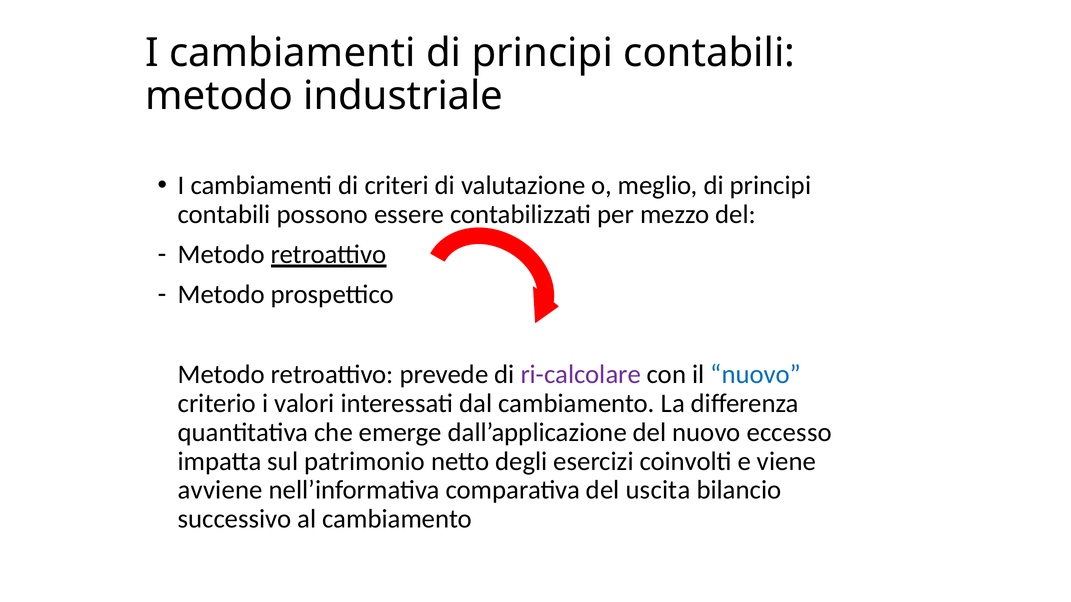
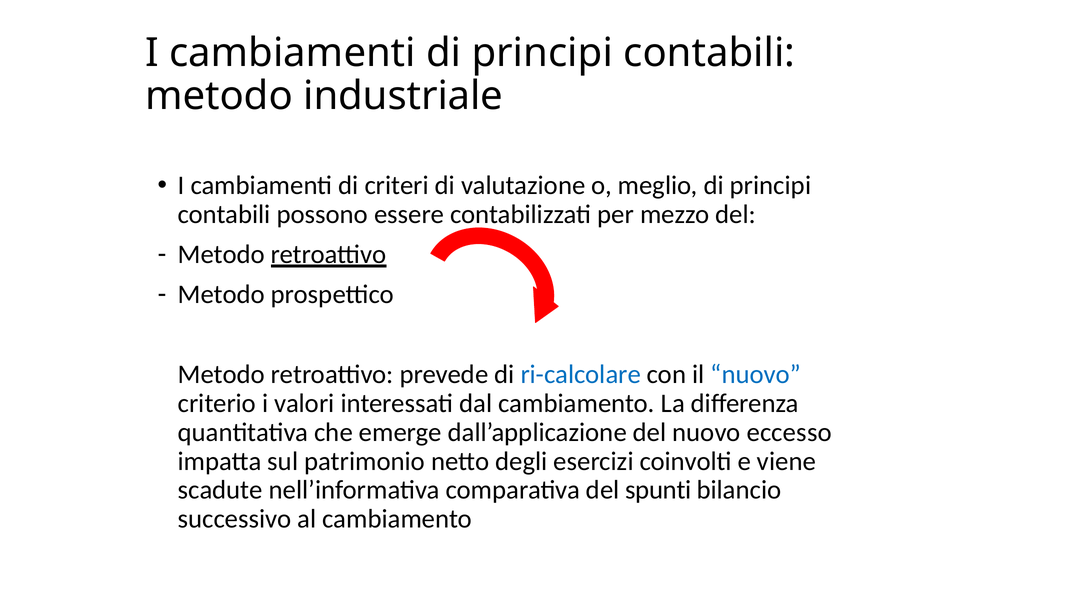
ri-calcolare colour: purple -> blue (581, 375)
avviene: avviene -> scadute (220, 490)
uscita: uscita -> spunti (658, 490)
